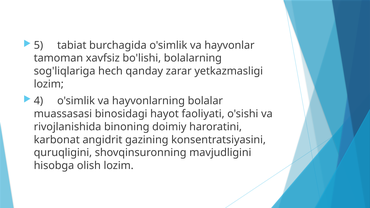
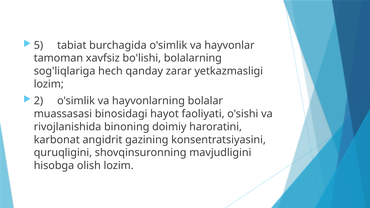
4: 4 -> 2 (38, 101)
